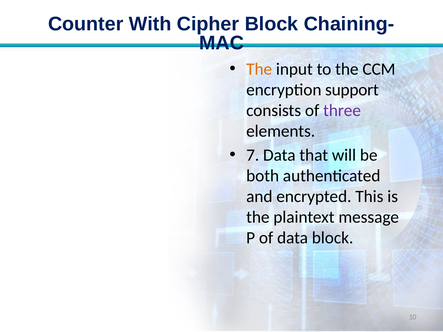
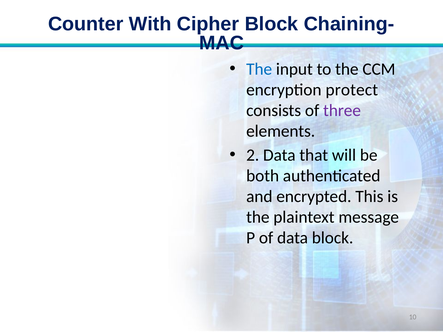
The colour: orange -> blue (259, 69)
support: support -> protect (352, 90)
7: 7 -> 2 (253, 155)
